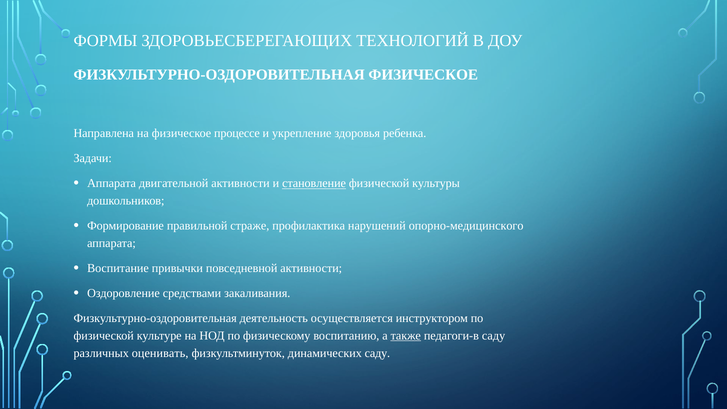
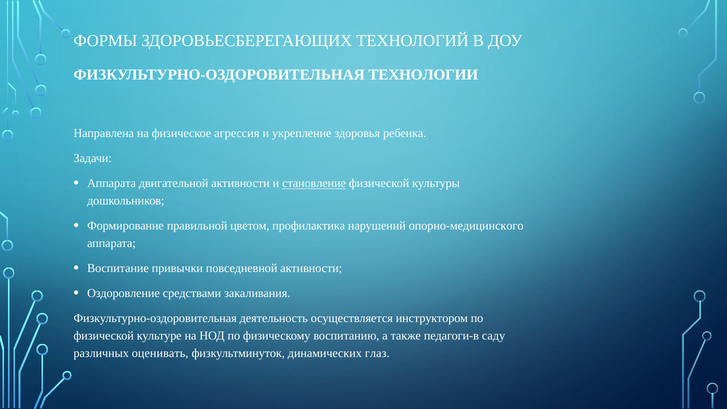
ФИЗКУЛЬТУРНО-ОЗДОРОВИТЕЛЬНАЯ ФИЗИЧЕСКОЕ: ФИЗИЧЕСКОЕ -> ТЕХНОЛОГИИ (423, 75)
процессе: процессе -> агрессия (237, 133)
страже: страже -> цветом (250, 226)
также underline: present -> none (406, 336)
динамических саду: саду -> глаз (377, 353)
